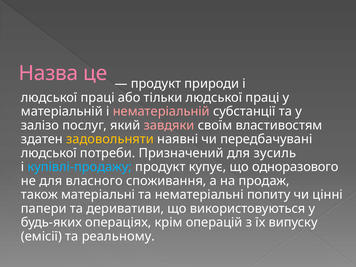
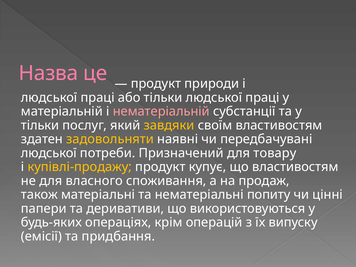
залізо: залізо -> тільки (40, 125)
завдяки colour: pink -> yellow (169, 125)
зусиль: зусиль -> товару (275, 153)
купівлі-продажу colour: light blue -> yellow (80, 167)
що одноразового: одноразового -> властивостям (295, 167)
реальному: реальному -> придбання (118, 236)
